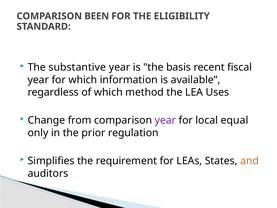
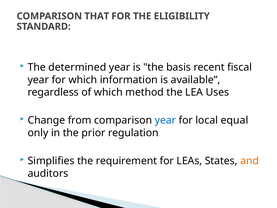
BEEN: BEEN -> THAT (97, 16)
substantive: substantive -> determined (77, 67)
year colour: purple -> blue (165, 120)
